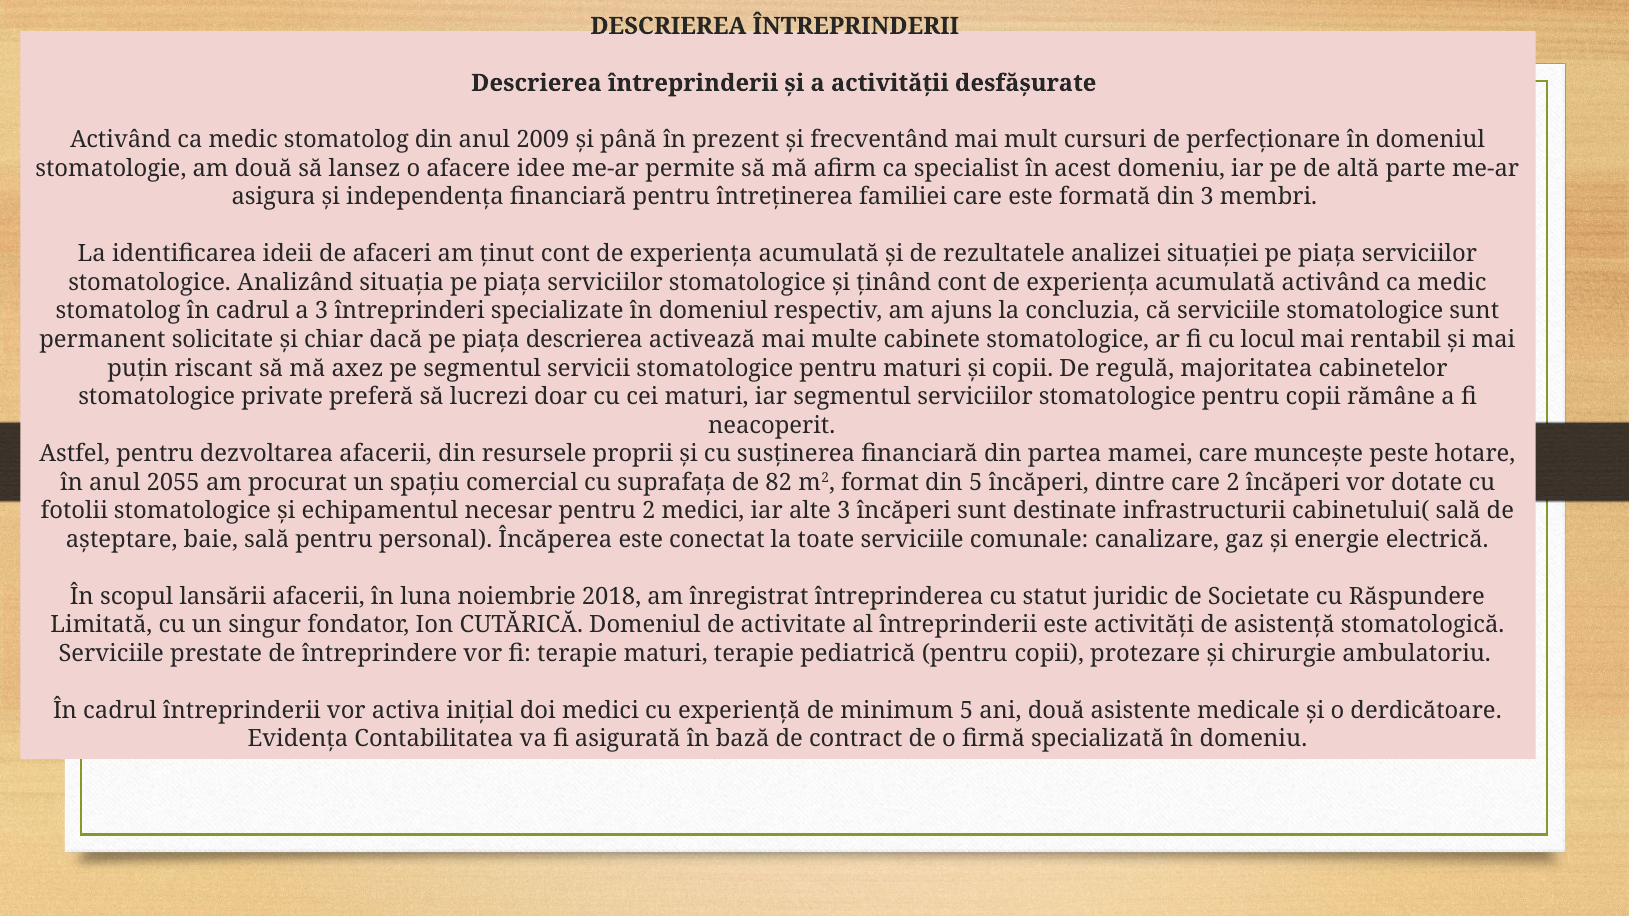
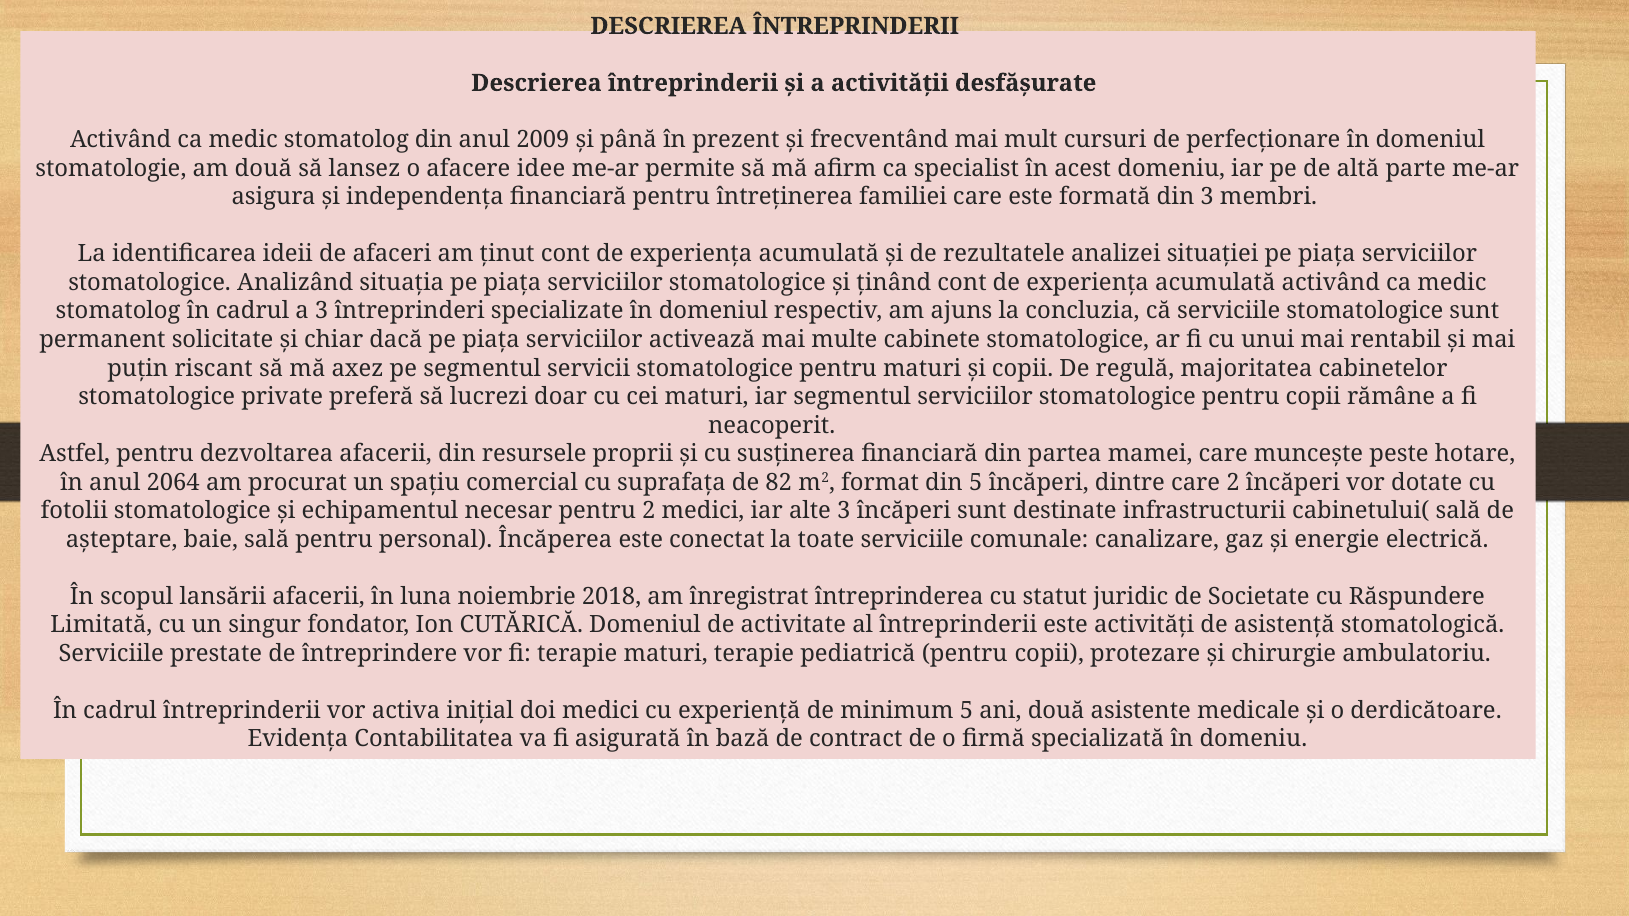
dacă pe piața descrierea: descrierea -> serviciilor (584, 340)
locul: locul -> unui (1268, 340)
2055: 2055 -> 2064 (173, 482)
